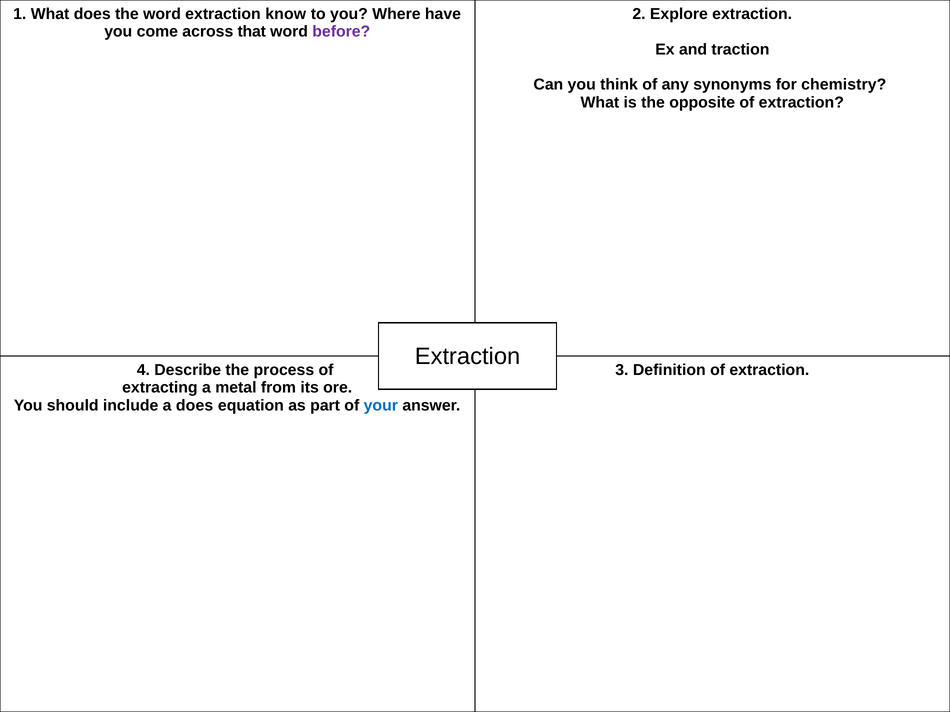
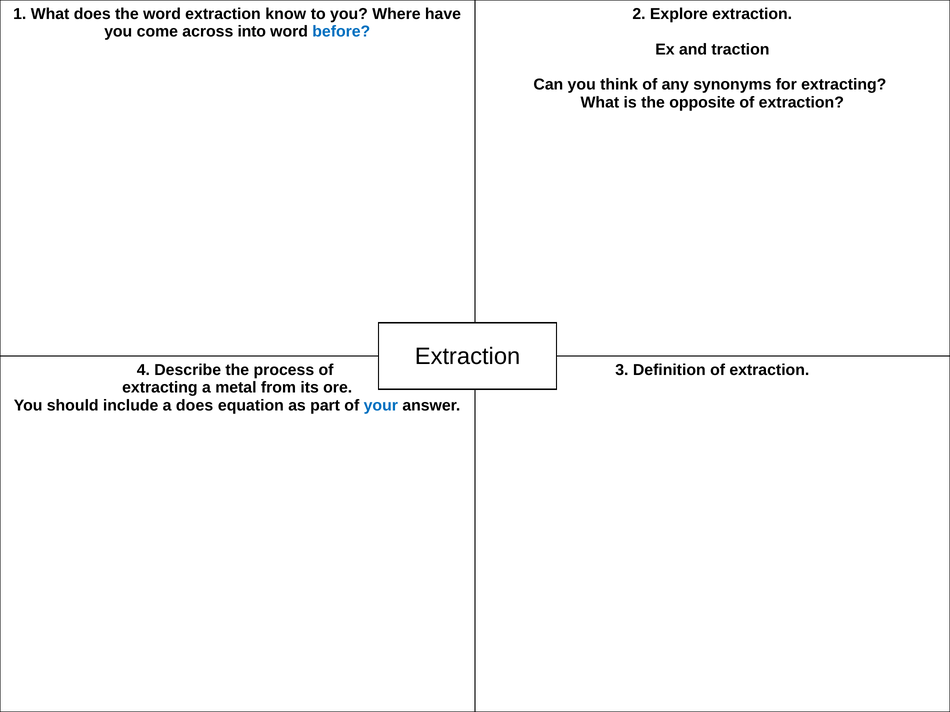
that: that -> into (252, 32)
before colour: purple -> blue (341, 32)
for chemistry: chemistry -> extracting (844, 85)
